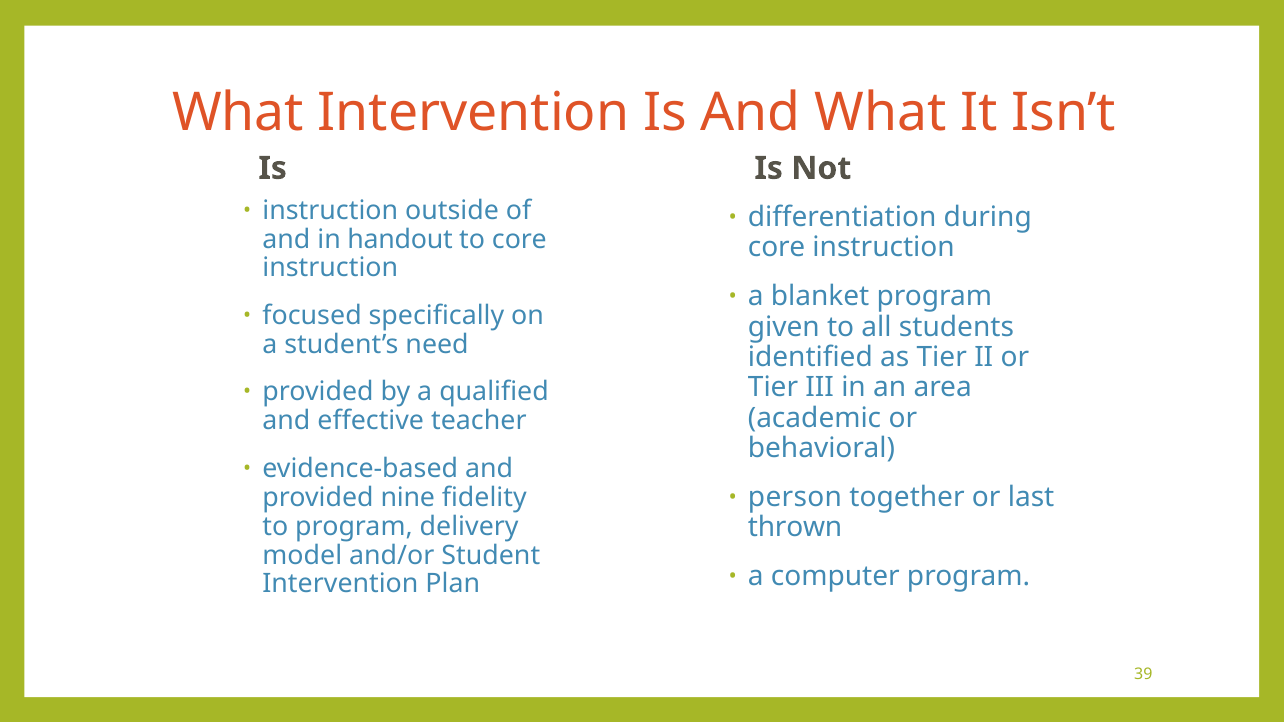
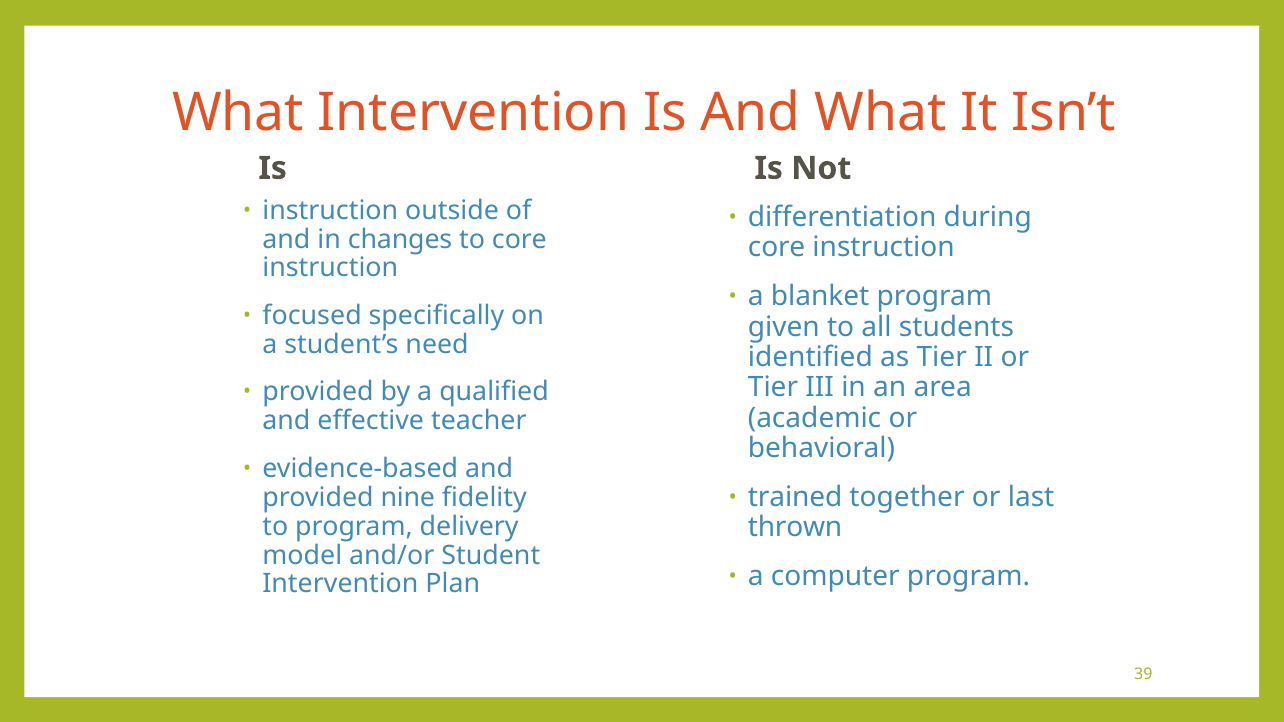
handout: handout -> changes (400, 239)
person: person -> trained (795, 497)
